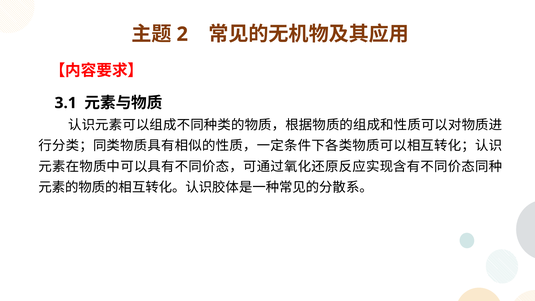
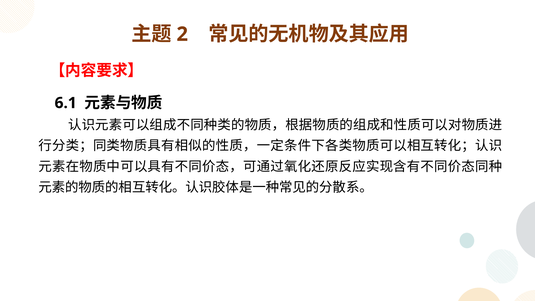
3.1: 3.1 -> 6.1 (66, 103)
